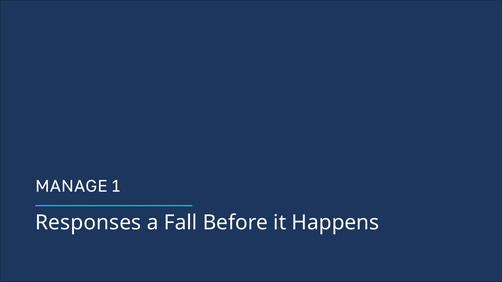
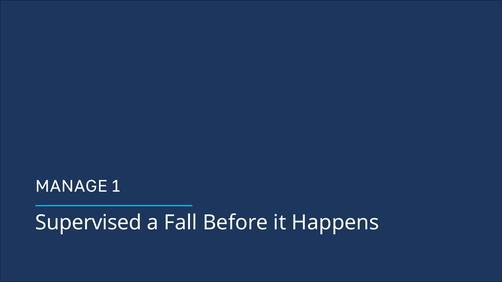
Responses: Responses -> Supervised (88, 223)
